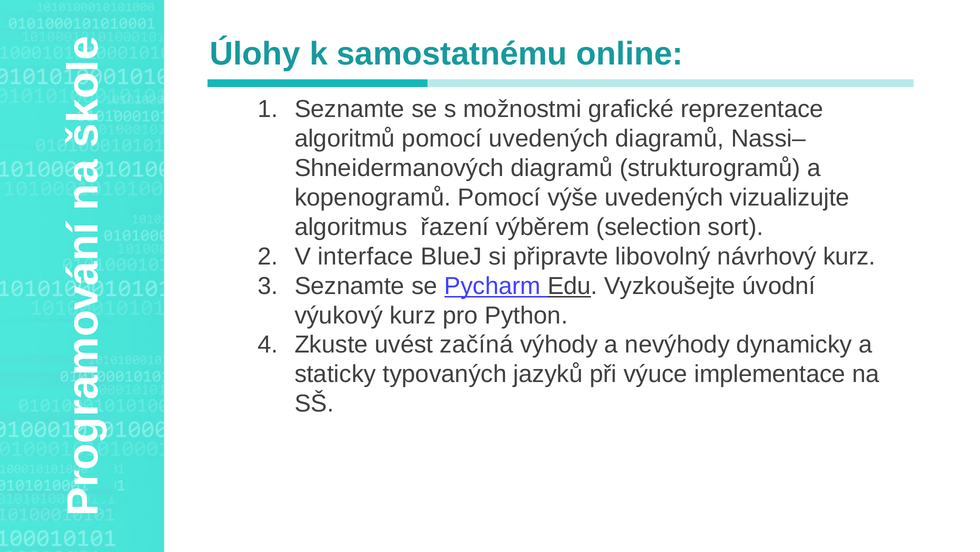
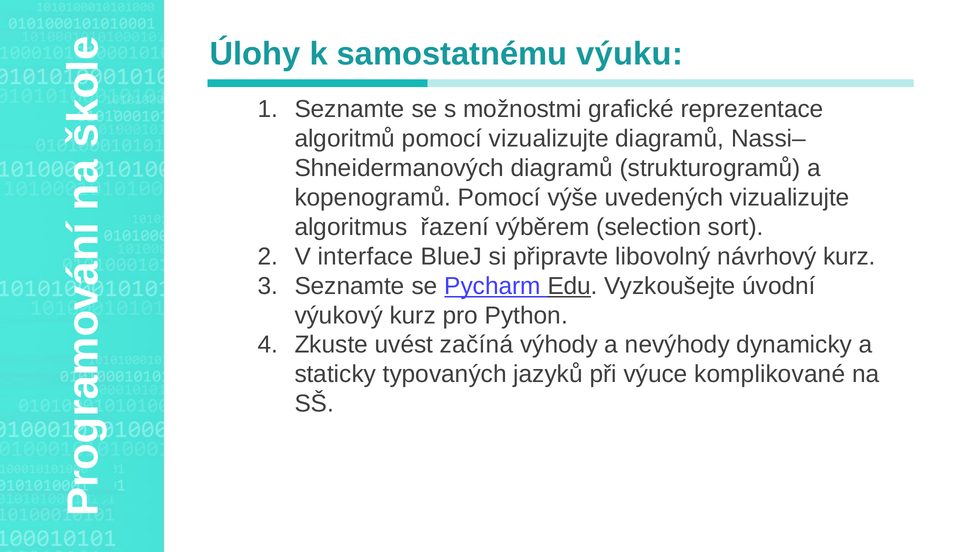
online: online -> výuku (630, 54)
pomocí uvedených: uvedených -> vizualizujte (549, 139)
implementace: implementace -> komplikované (770, 374)
